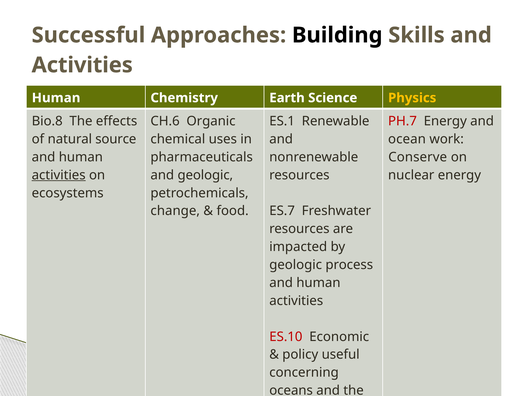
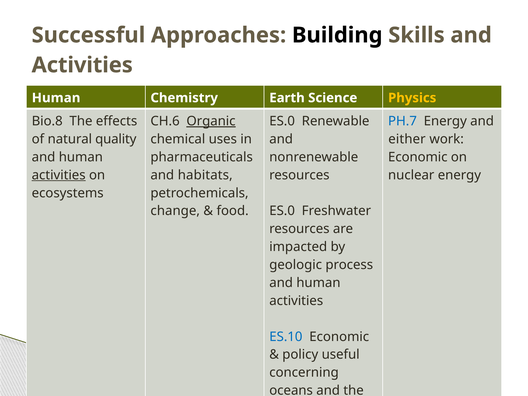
Organic underline: none -> present (211, 121)
ES.1: ES.1 -> ES.0 (282, 121)
PH.7 colour: red -> blue (402, 121)
source: source -> quality (116, 139)
ocean: ocean -> either (407, 139)
Conserve: Conserve -> Economic (418, 157)
and geologic: geologic -> habitats (205, 175)
ES.7: ES.7 -> ES.0 (282, 211)
ES.10 colour: red -> blue (286, 337)
